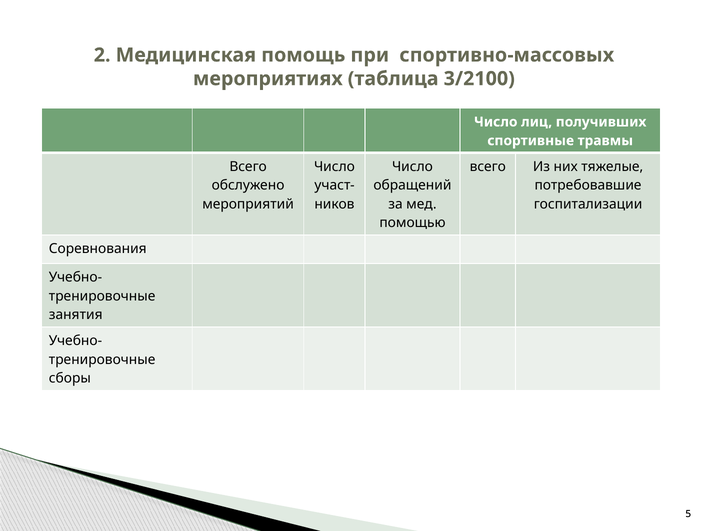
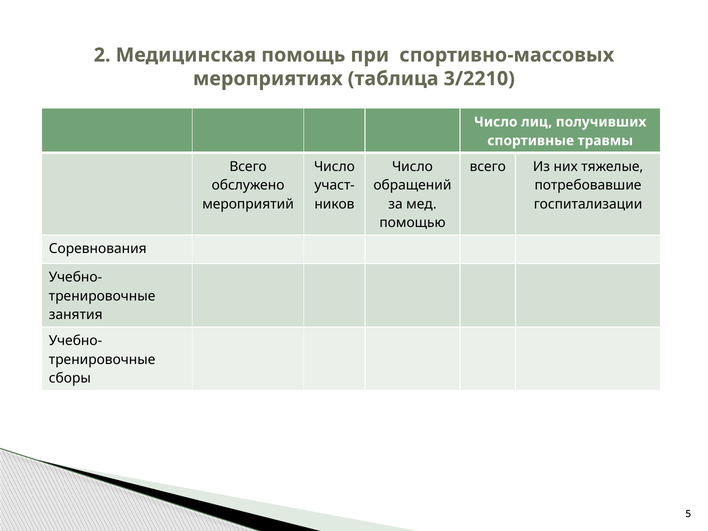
3/2100: 3/2100 -> 3/2210 (479, 79)
